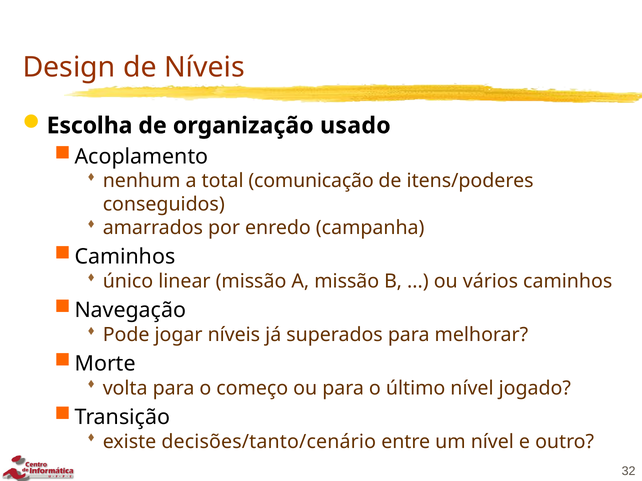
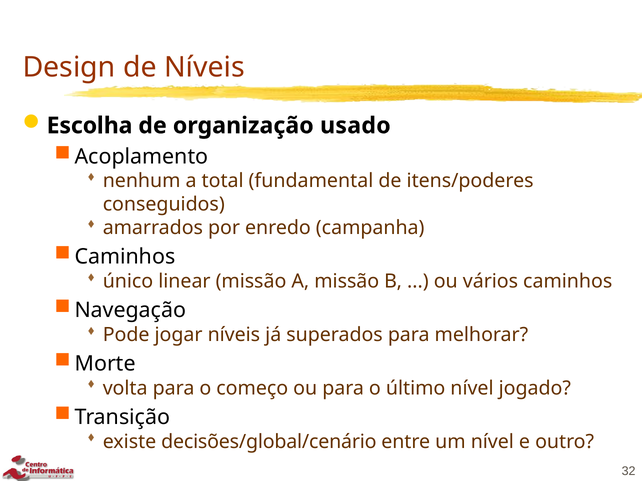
comunicação: comunicação -> fundamental (311, 181)
decisões/tanto/cenário: decisões/tanto/cenário -> decisões/global/cenário (269, 442)
